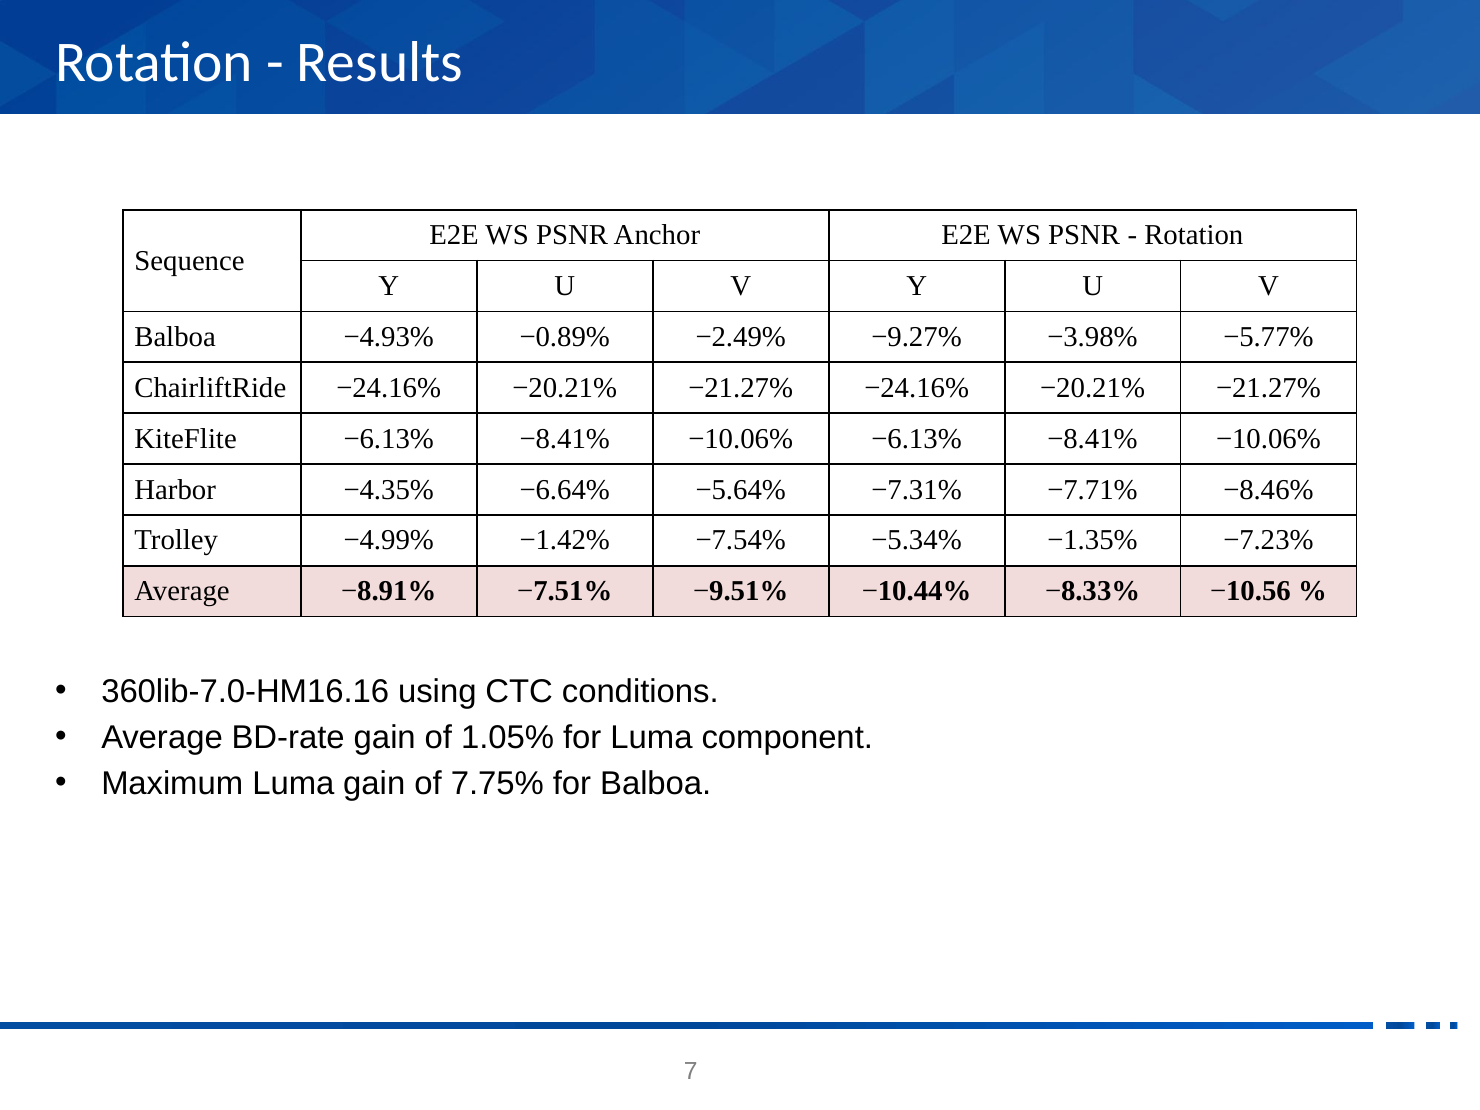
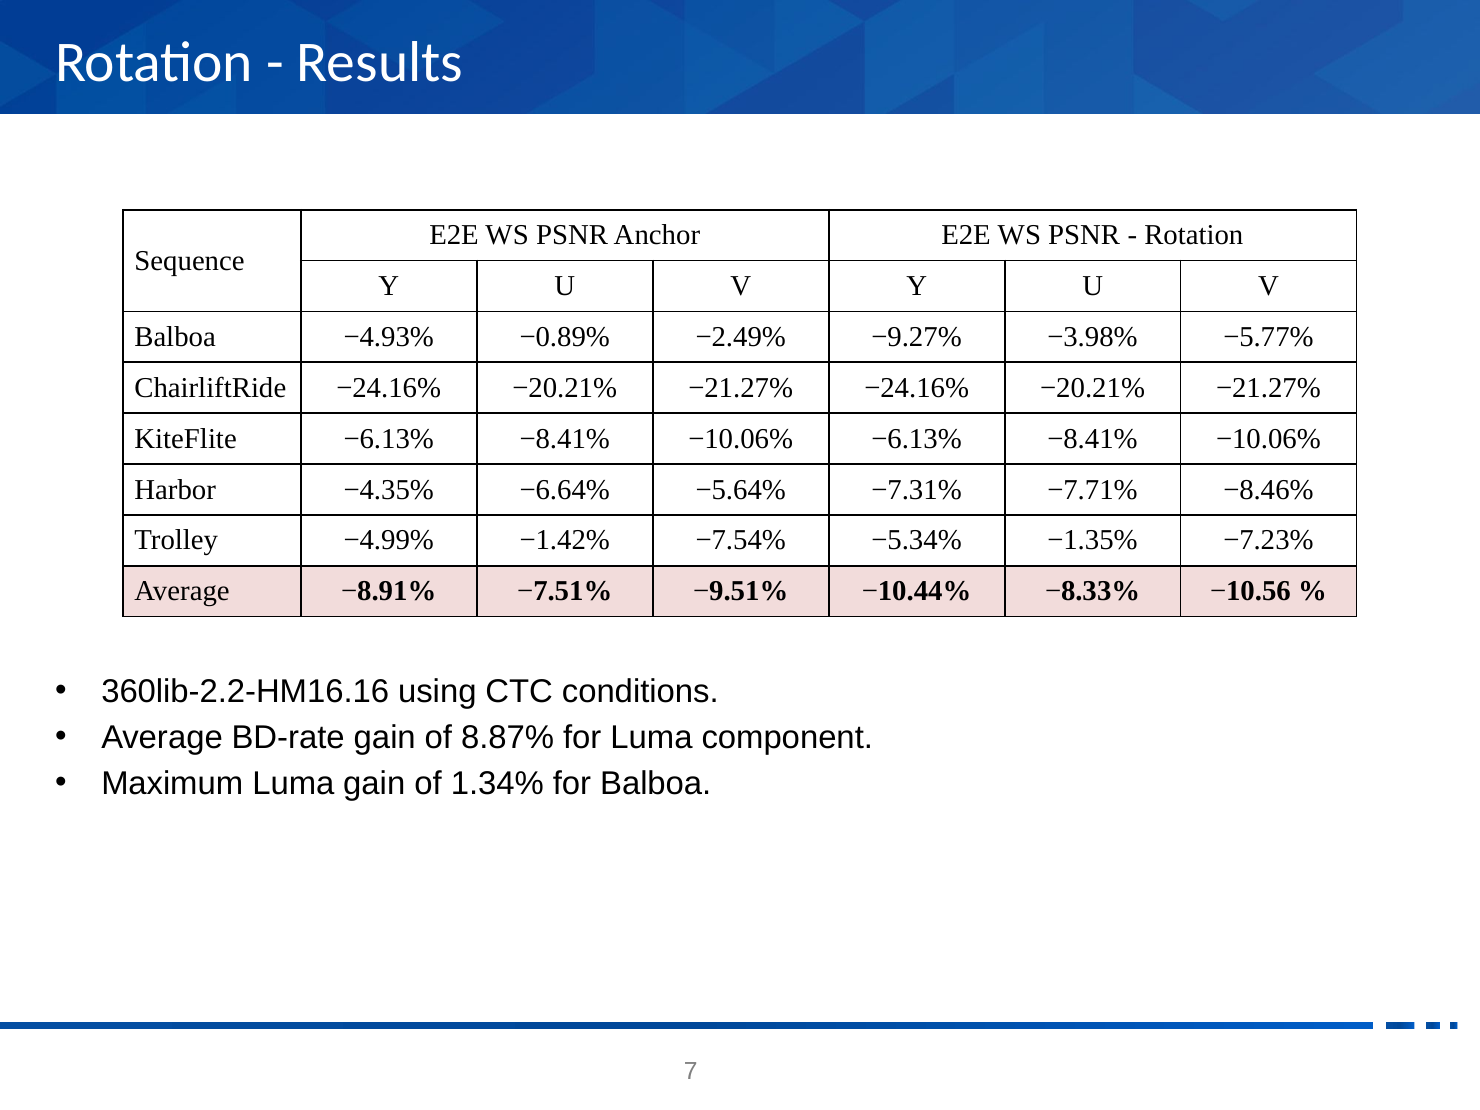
360lib-7.0-HM16.16: 360lib-7.0-HM16.16 -> 360lib-2.2-HM16.16 (245, 692)
1.05%: 1.05% -> 8.87% (508, 738)
7.75%: 7.75% -> 1.34% (497, 784)
